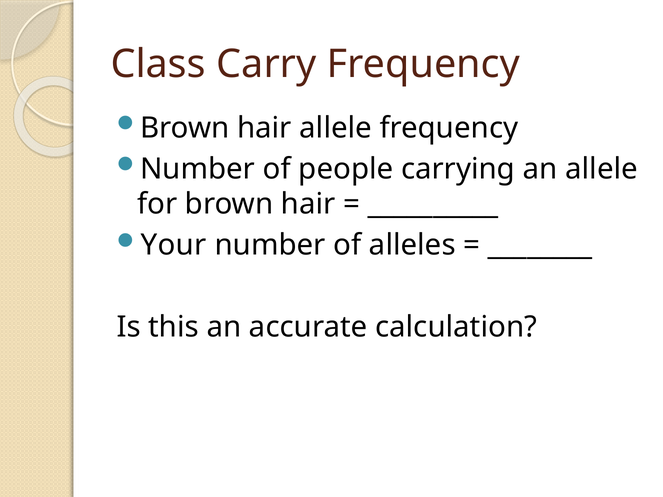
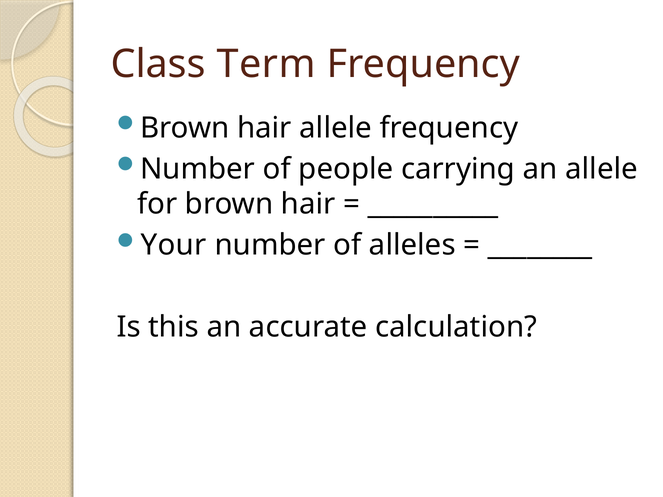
Carry: Carry -> Term (266, 64)
